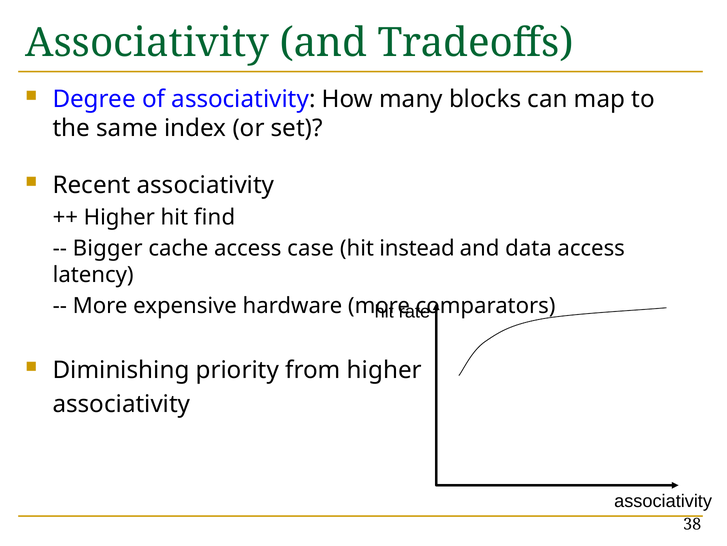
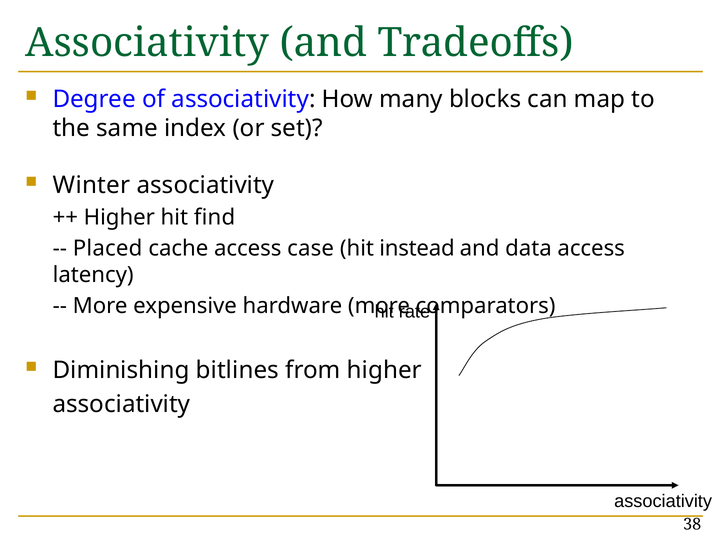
Recent: Recent -> Winter (91, 185)
Bigger: Bigger -> Placed (108, 248)
priority: priority -> bitlines (237, 370)
